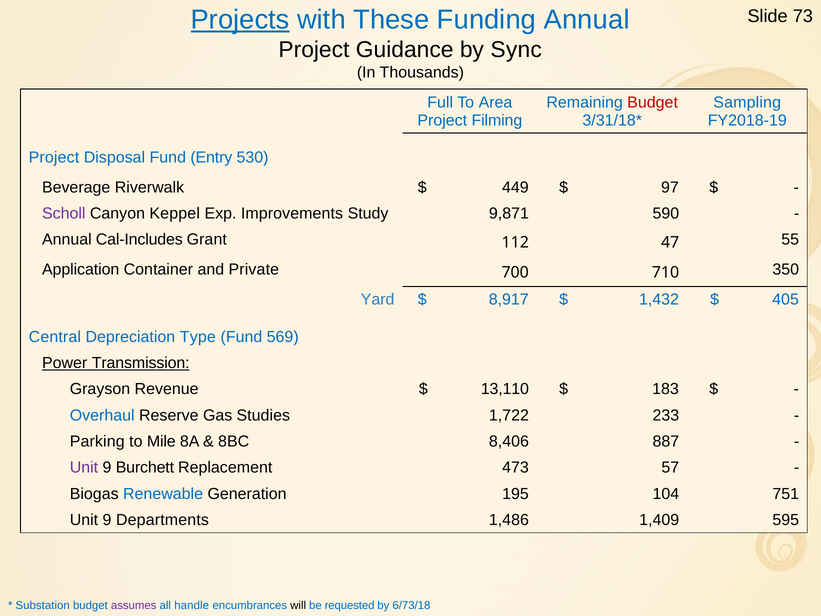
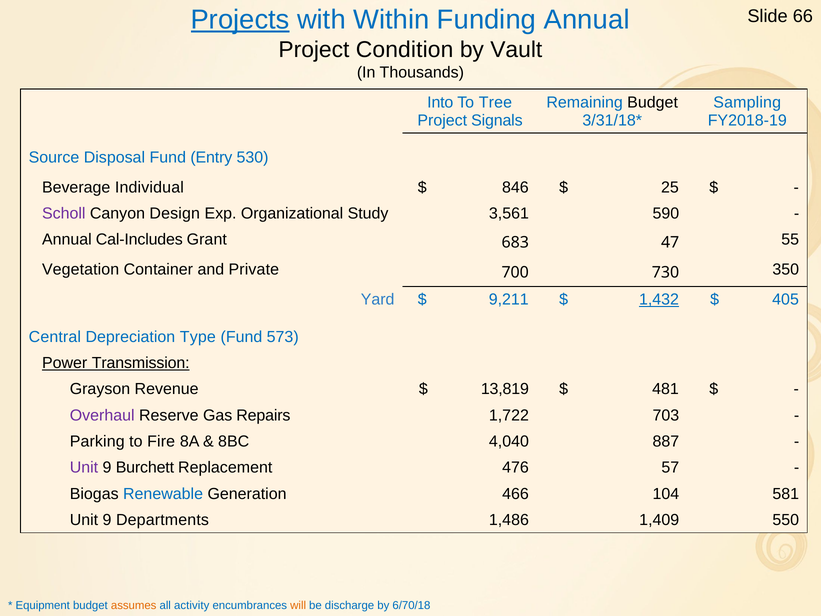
These: These -> Within (391, 20)
73: 73 -> 66 (803, 16)
Guidance: Guidance -> Condition (405, 49)
Sync: Sync -> Vault (516, 49)
Full: Full -> Into (440, 102)
Area: Area -> Tree (495, 102)
Budget colour: red -> black (653, 102)
Filming: Filming -> Signals (497, 120)
Project: Project -> Source (54, 157)
Riverwalk: Riverwalk -> Individual (149, 187)
449: 449 -> 846 (515, 187)
97: 97 -> 25 (670, 187)
Keppel: Keppel -> Design (175, 213)
Improvements: Improvements -> Organizational (292, 213)
9,871: 9,871 -> 3,561 (509, 213)
112: 112 -> 683 (515, 242)
Application: Application -> Vegetation (81, 270)
710: 710 -> 730 (665, 272)
8,917: 8,917 -> 9,211 (509, 300)
1,432 underline: none -> present (659, 300)
569: 569 -> 573 (283, 337)
13,110: 13,110 -> 13,819 (505, 389)
183: 183 -> 481 (666, 389)
Overhaul colour: blue -> purple (102, 415)
Studies: Studies -> Repairs (263, 415)
233: 233 -> 703 (666, 415)
Mile: Mile -> Fire (161, 441)
8,406: 8,406 -> 4,040 (509, 441)
473: 473 -> 476 (516, 467)
195: 195 -> 466 (516, 494)
751: 751 -> 581 (786, 494)
595: 595 -> 550 (786, 520)
Substation: Substation -> Equipment (43, 605)
assumes colour: purple -> orange (134, 605)
handle: handle -> activity (192, 605)
will colour: black -> orange (298, 605)
requested: requested -> discharge (350, 605)
6/73/18: 6/73/18 -> 6/70/18 (411, 605)
